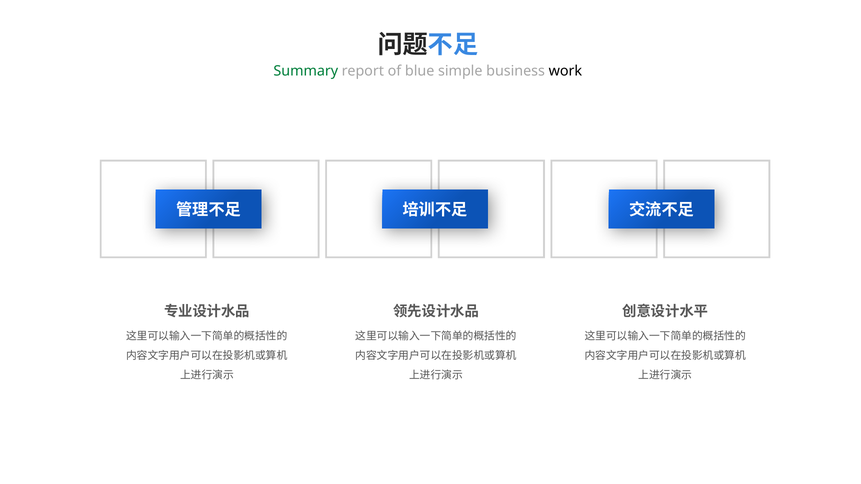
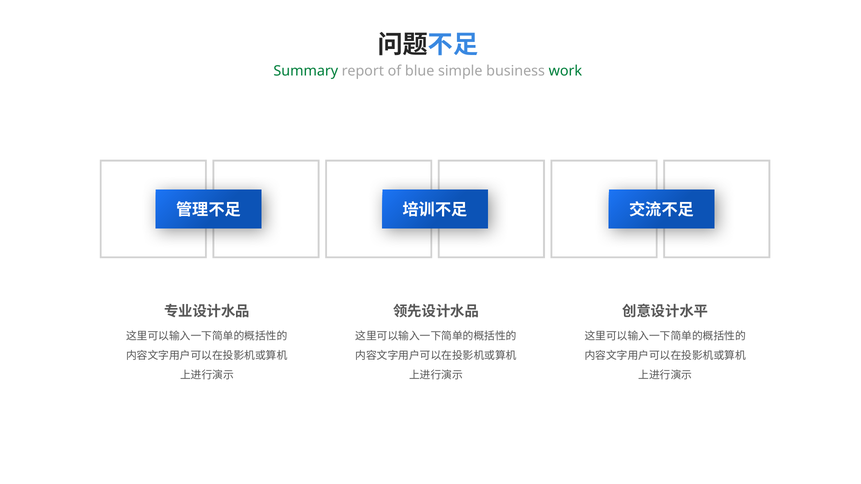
work colour: black -> green (565, 71)
